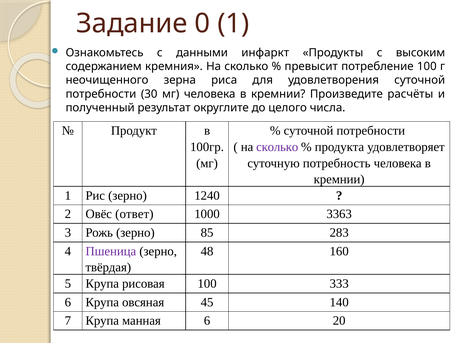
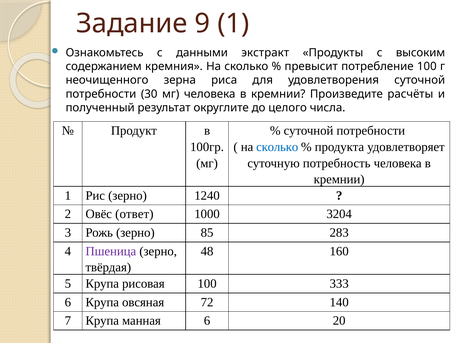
0: 0 -> 9 (202, 23)
инфаркт: инфаркт -> экстракт (265, 53)
сколько colour: purple -> blue (277, 147)
3363: 3363 -> 3204 (339, 214)
45: 45 -> 72 (207, 302)
